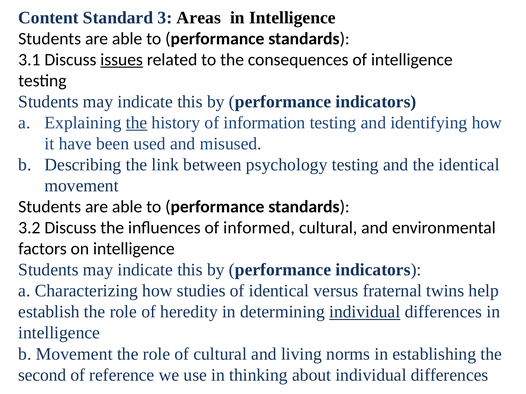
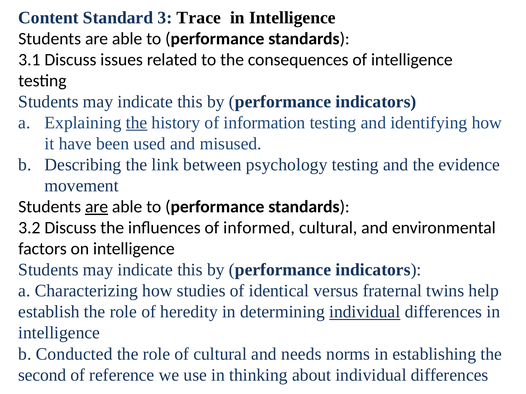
Areas: Areas -> Trace (199, 18)
issues underline: present -> none (122, 60)
the identical: identical -> evidence (469, 165)
are underline: none -> present (97, 207)
b Movement: Movement -> Conducted (74, 354)
living: living -> needs (301, 354)
